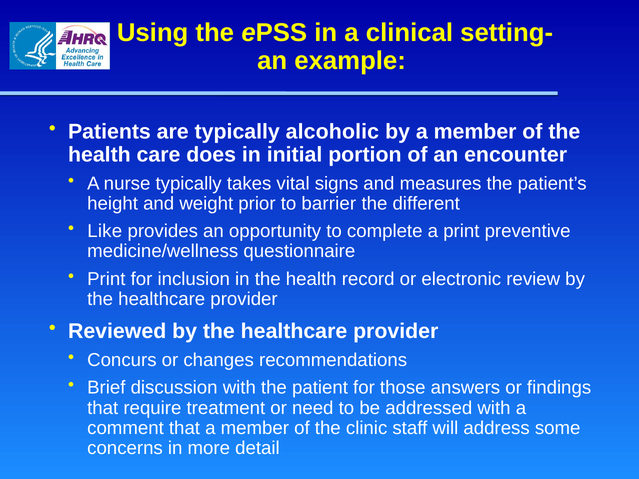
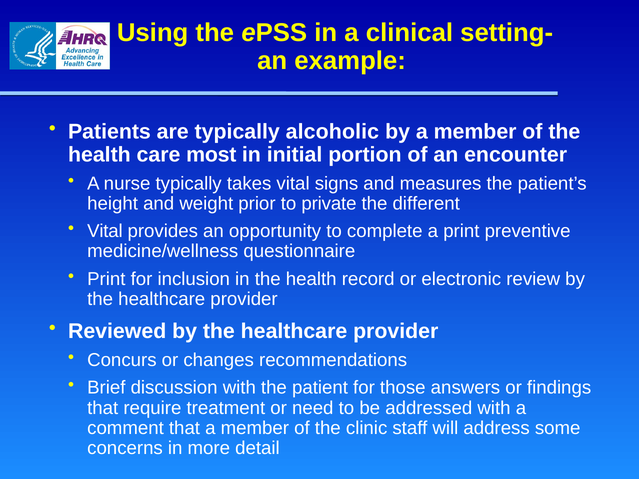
does: does -> most (211, 155)
barrier: barrier -> private (329, 204)
Like: Like -> Vital (105, 231)
